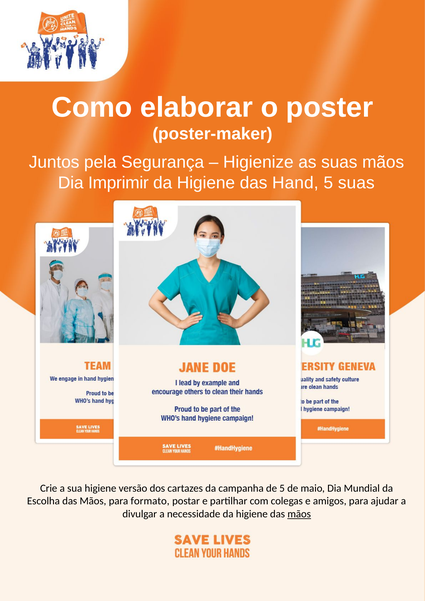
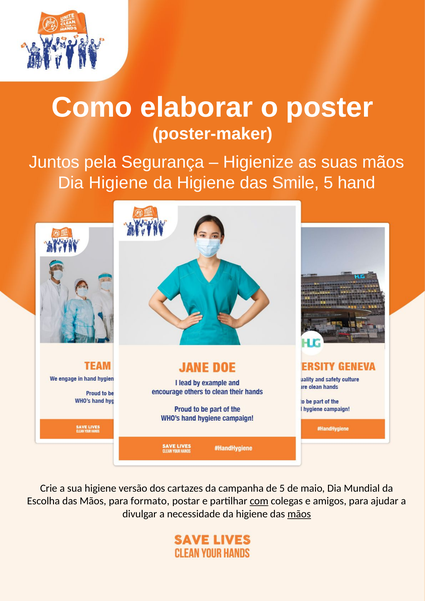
Dia Imprimir: Imprimir -> Higiene (118, 183)
Hand: Hand -> Smile (296, 183)
5 suas: suas -> hand (356, 183)
com underline: none -> present (259, 501)
